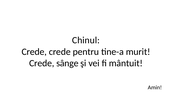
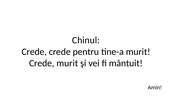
Crede sânge: sânge -> murit (67, 63)
